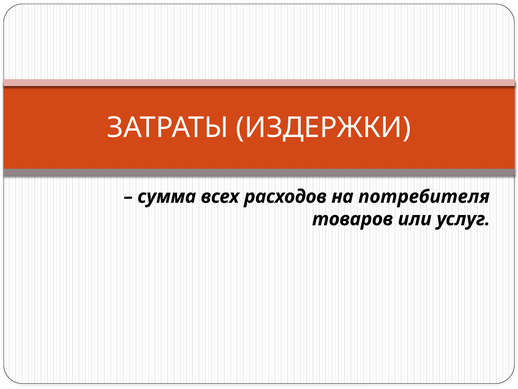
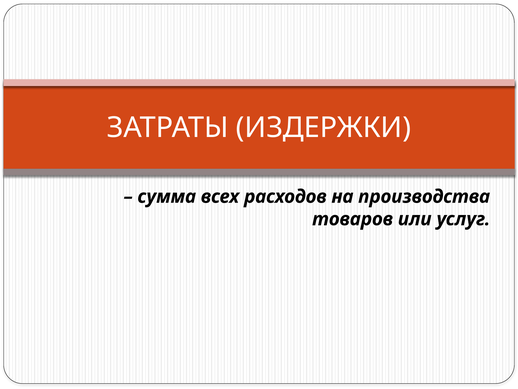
потребителя: потребителя -> производства (424, 196)
